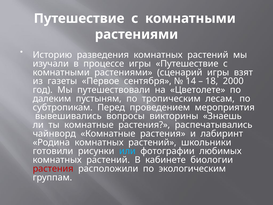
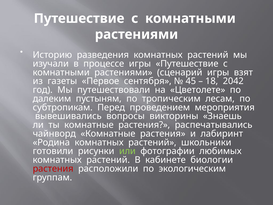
14: 14 -> 45 (191, 81)
2000: 2000 -> 2042 (233, 81)
или colour: light blue -> light green (127, 151)
